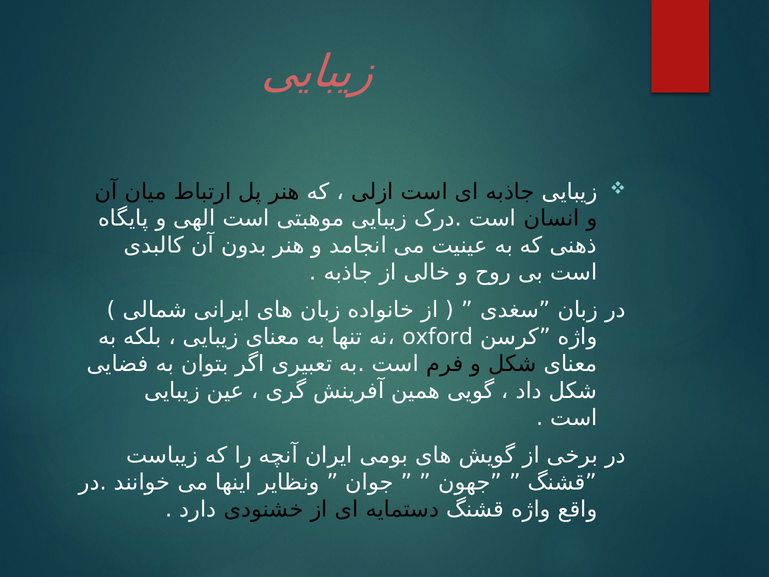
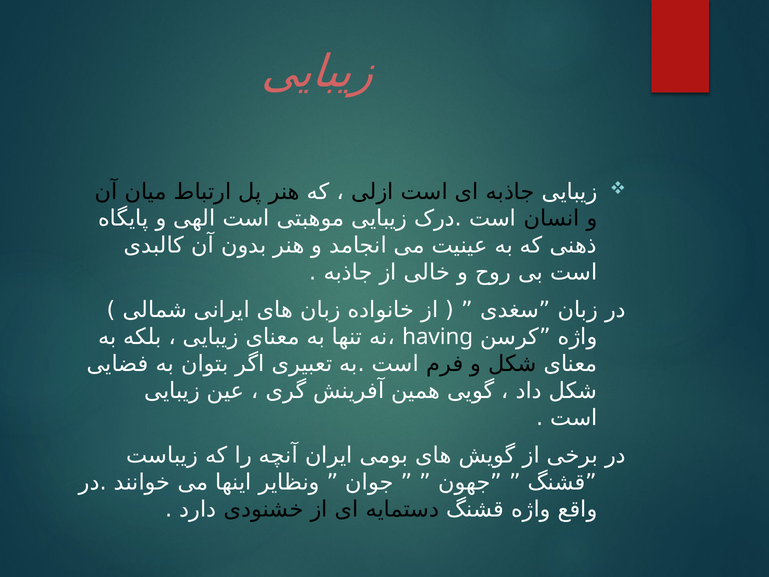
oxford: oxford -> having (438, 337)
